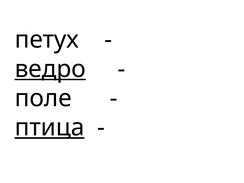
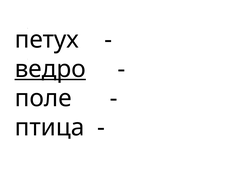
птица underline: present -> none (50, 128)
